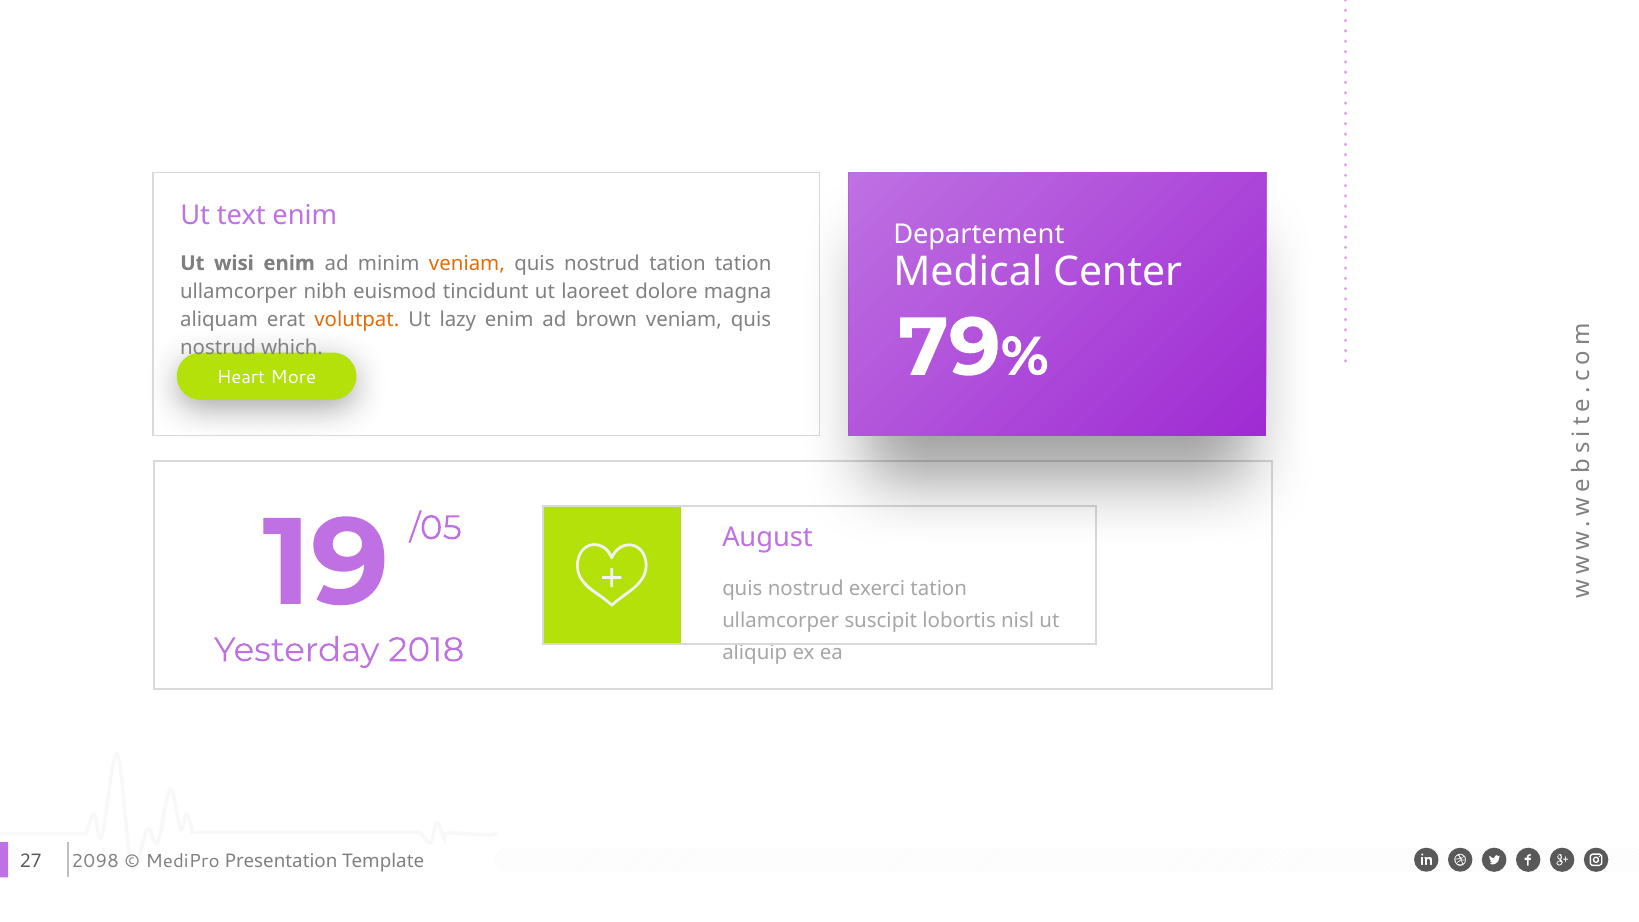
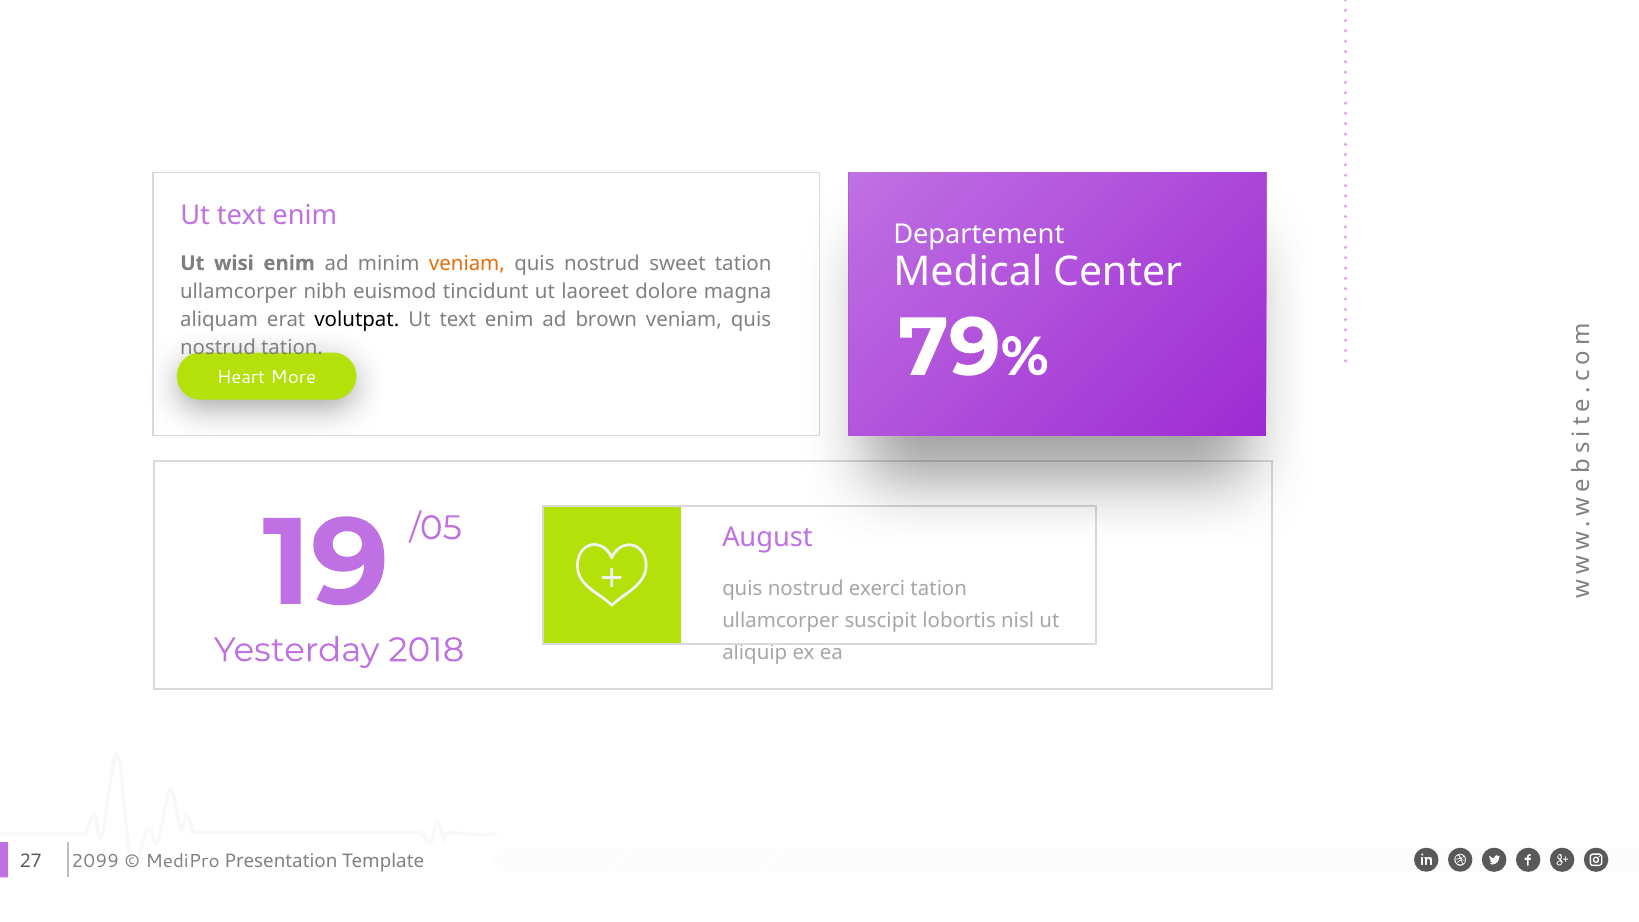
nostrud tation: tation -> sweet (678, 263)
volutpat colour: orange -> black (357, 319)
lazy: lazy -> text (458, 319)
nostrud which: which -> tation (292, 347)
2098: 2098 -> 2099 (95, 861)
